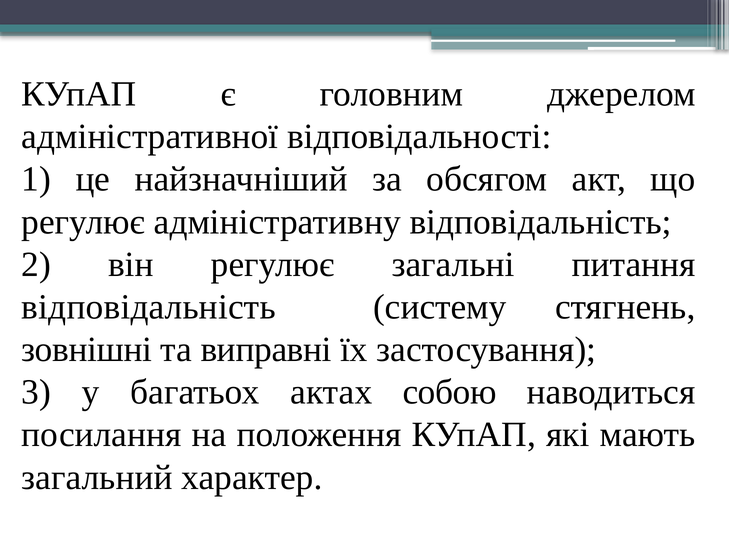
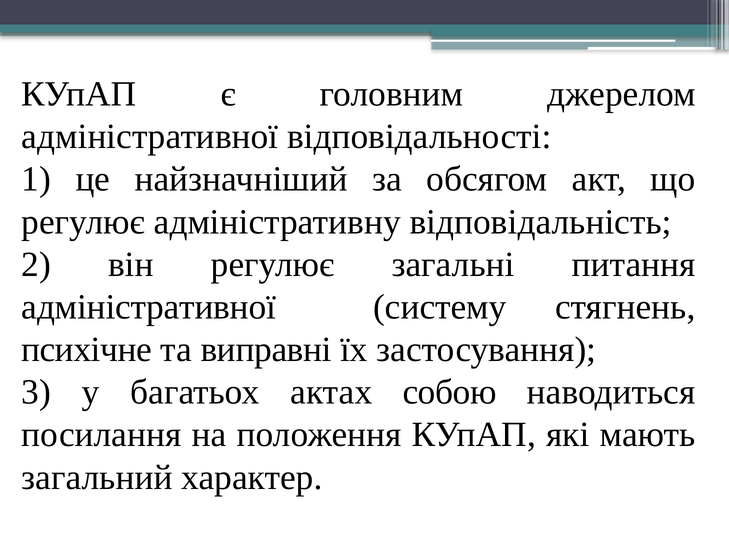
відповідальність: відповідальність -> адміністративної (149, 307)
зовнішні: зовнішні -> психічне (87, 349)
